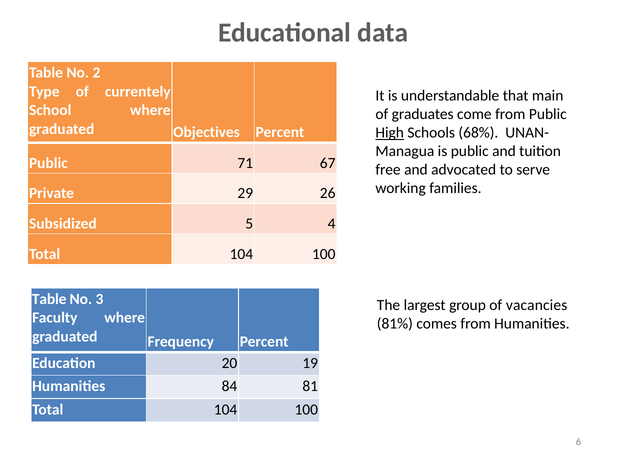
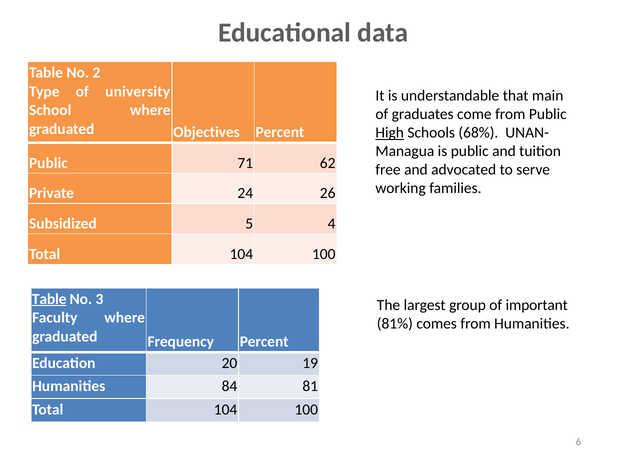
currentely: currentely -> university (138, 92)
67: 67 -> 62 (328, 163)
29: 29 -> 24 (245, 194)
Table underline: none -> present (49, 299)
vacancies: vacancies -> important (537, 306)
